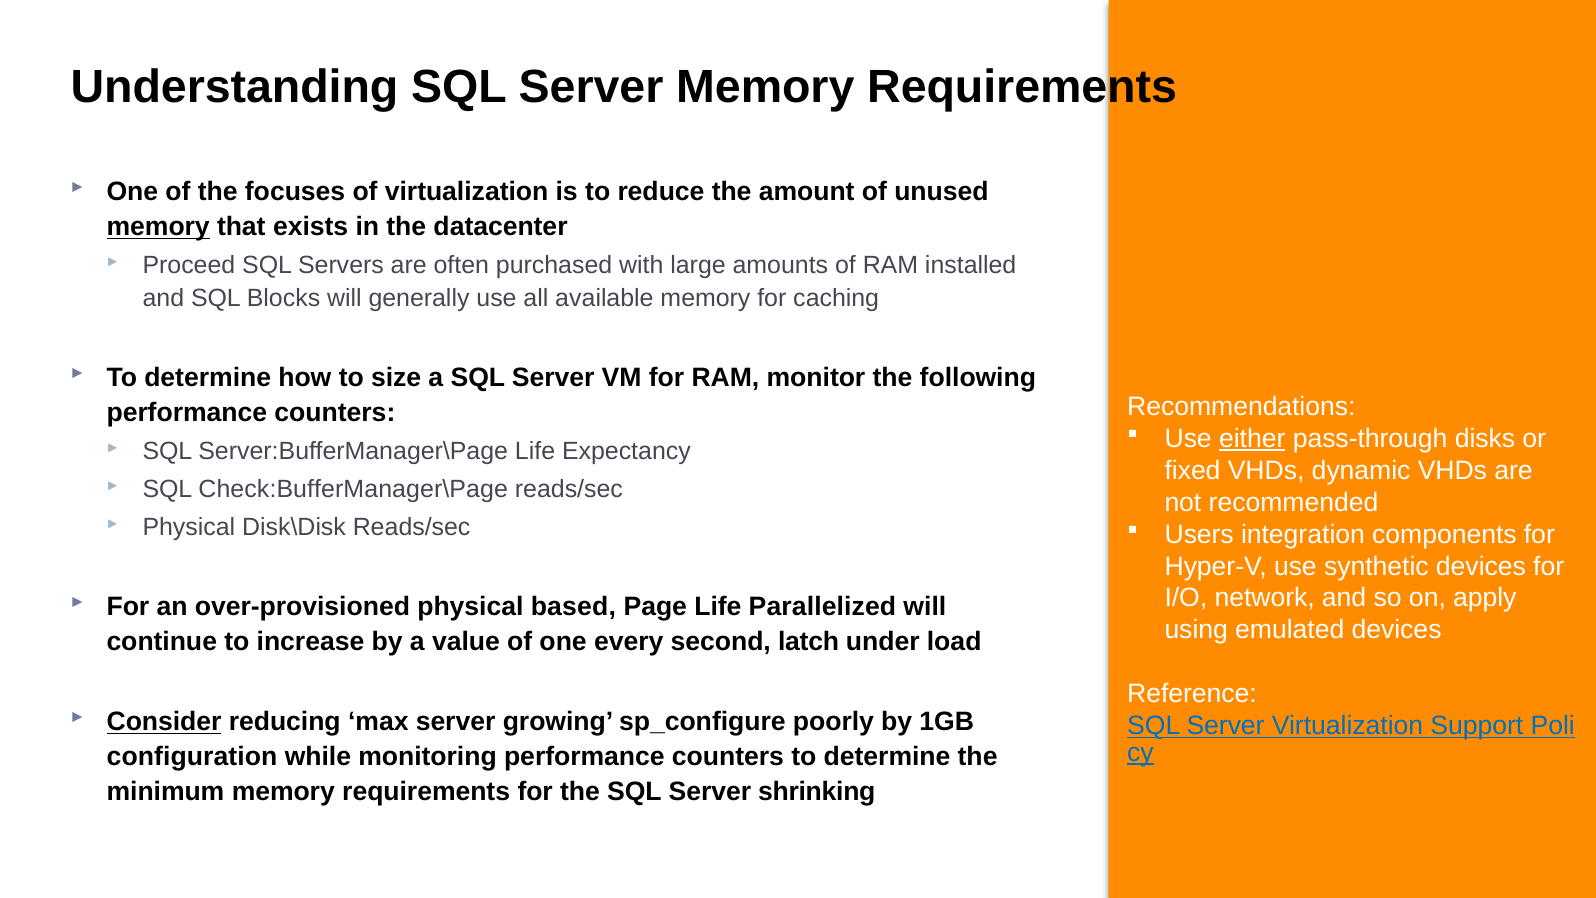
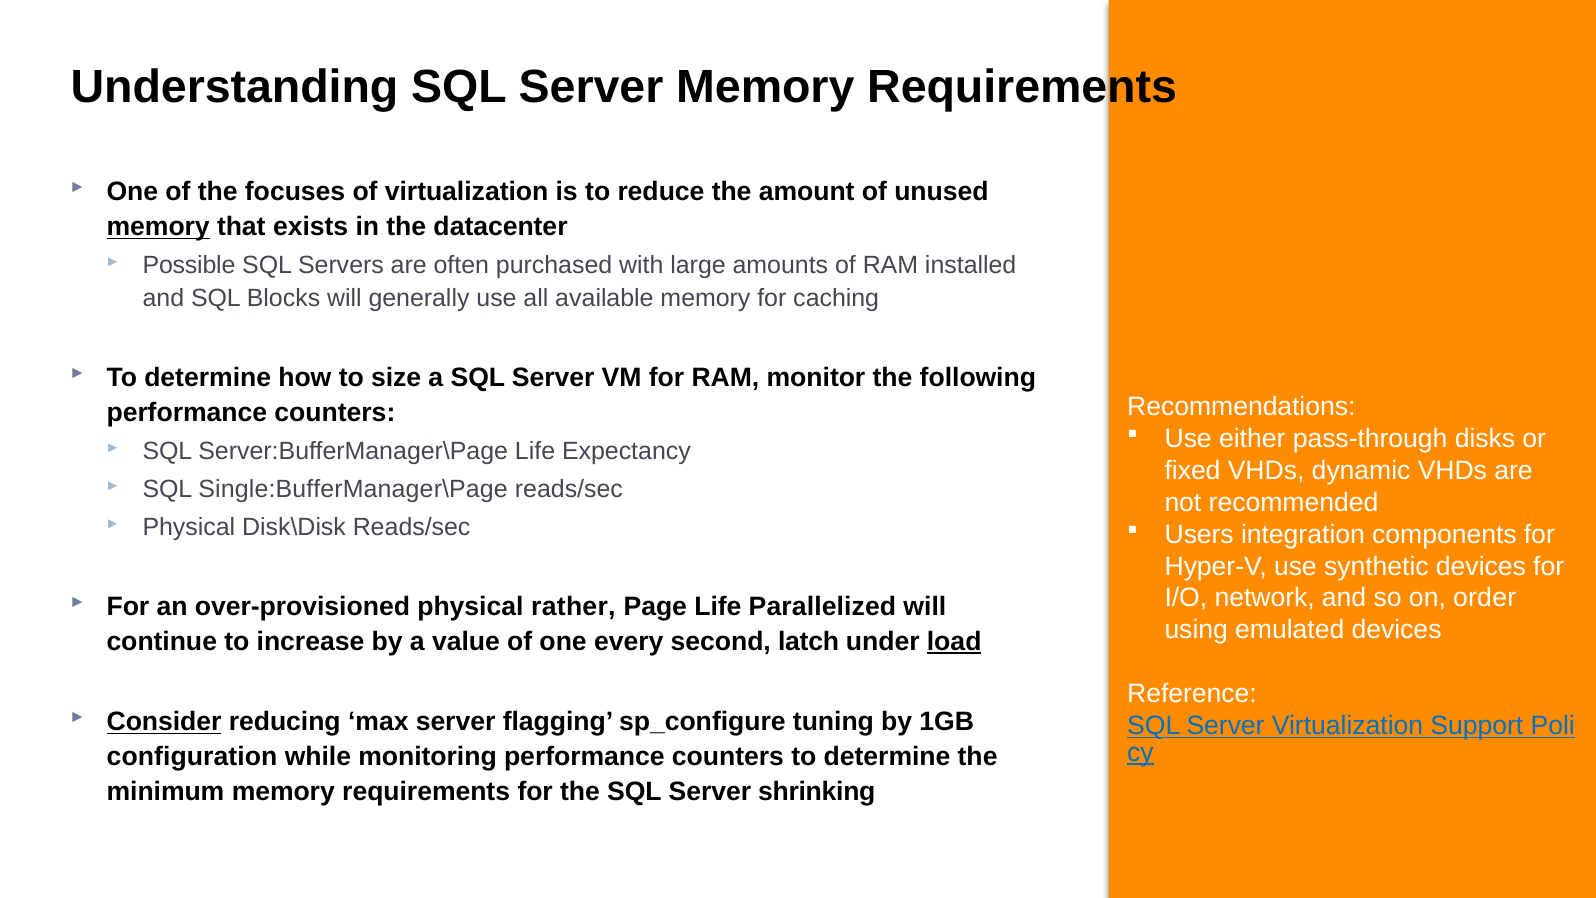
Proceed: Proceed -> Possible (189, 266)
either underline: present -> none (1252, 438)
Check:BufferManager\Page: Check:BufferManager\Page -> Single:BufferManager\Page (353, 489)
apply: apply -> order (1485, 598)
based: based -> rather (573, 607)
load underline: none -> present (954, 642)
growing: growing -> flagging (558, 722)
poorly: poorly -> tuning (833, 722)
